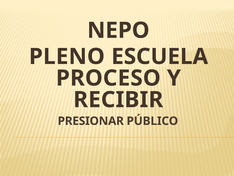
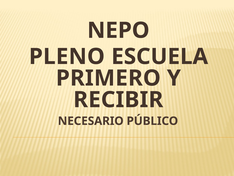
PROCESO: PROCESO -> PRIMERO (108, 78)
PRESIONAR: PRESIONAR -> NECESARIO (91, 121)
